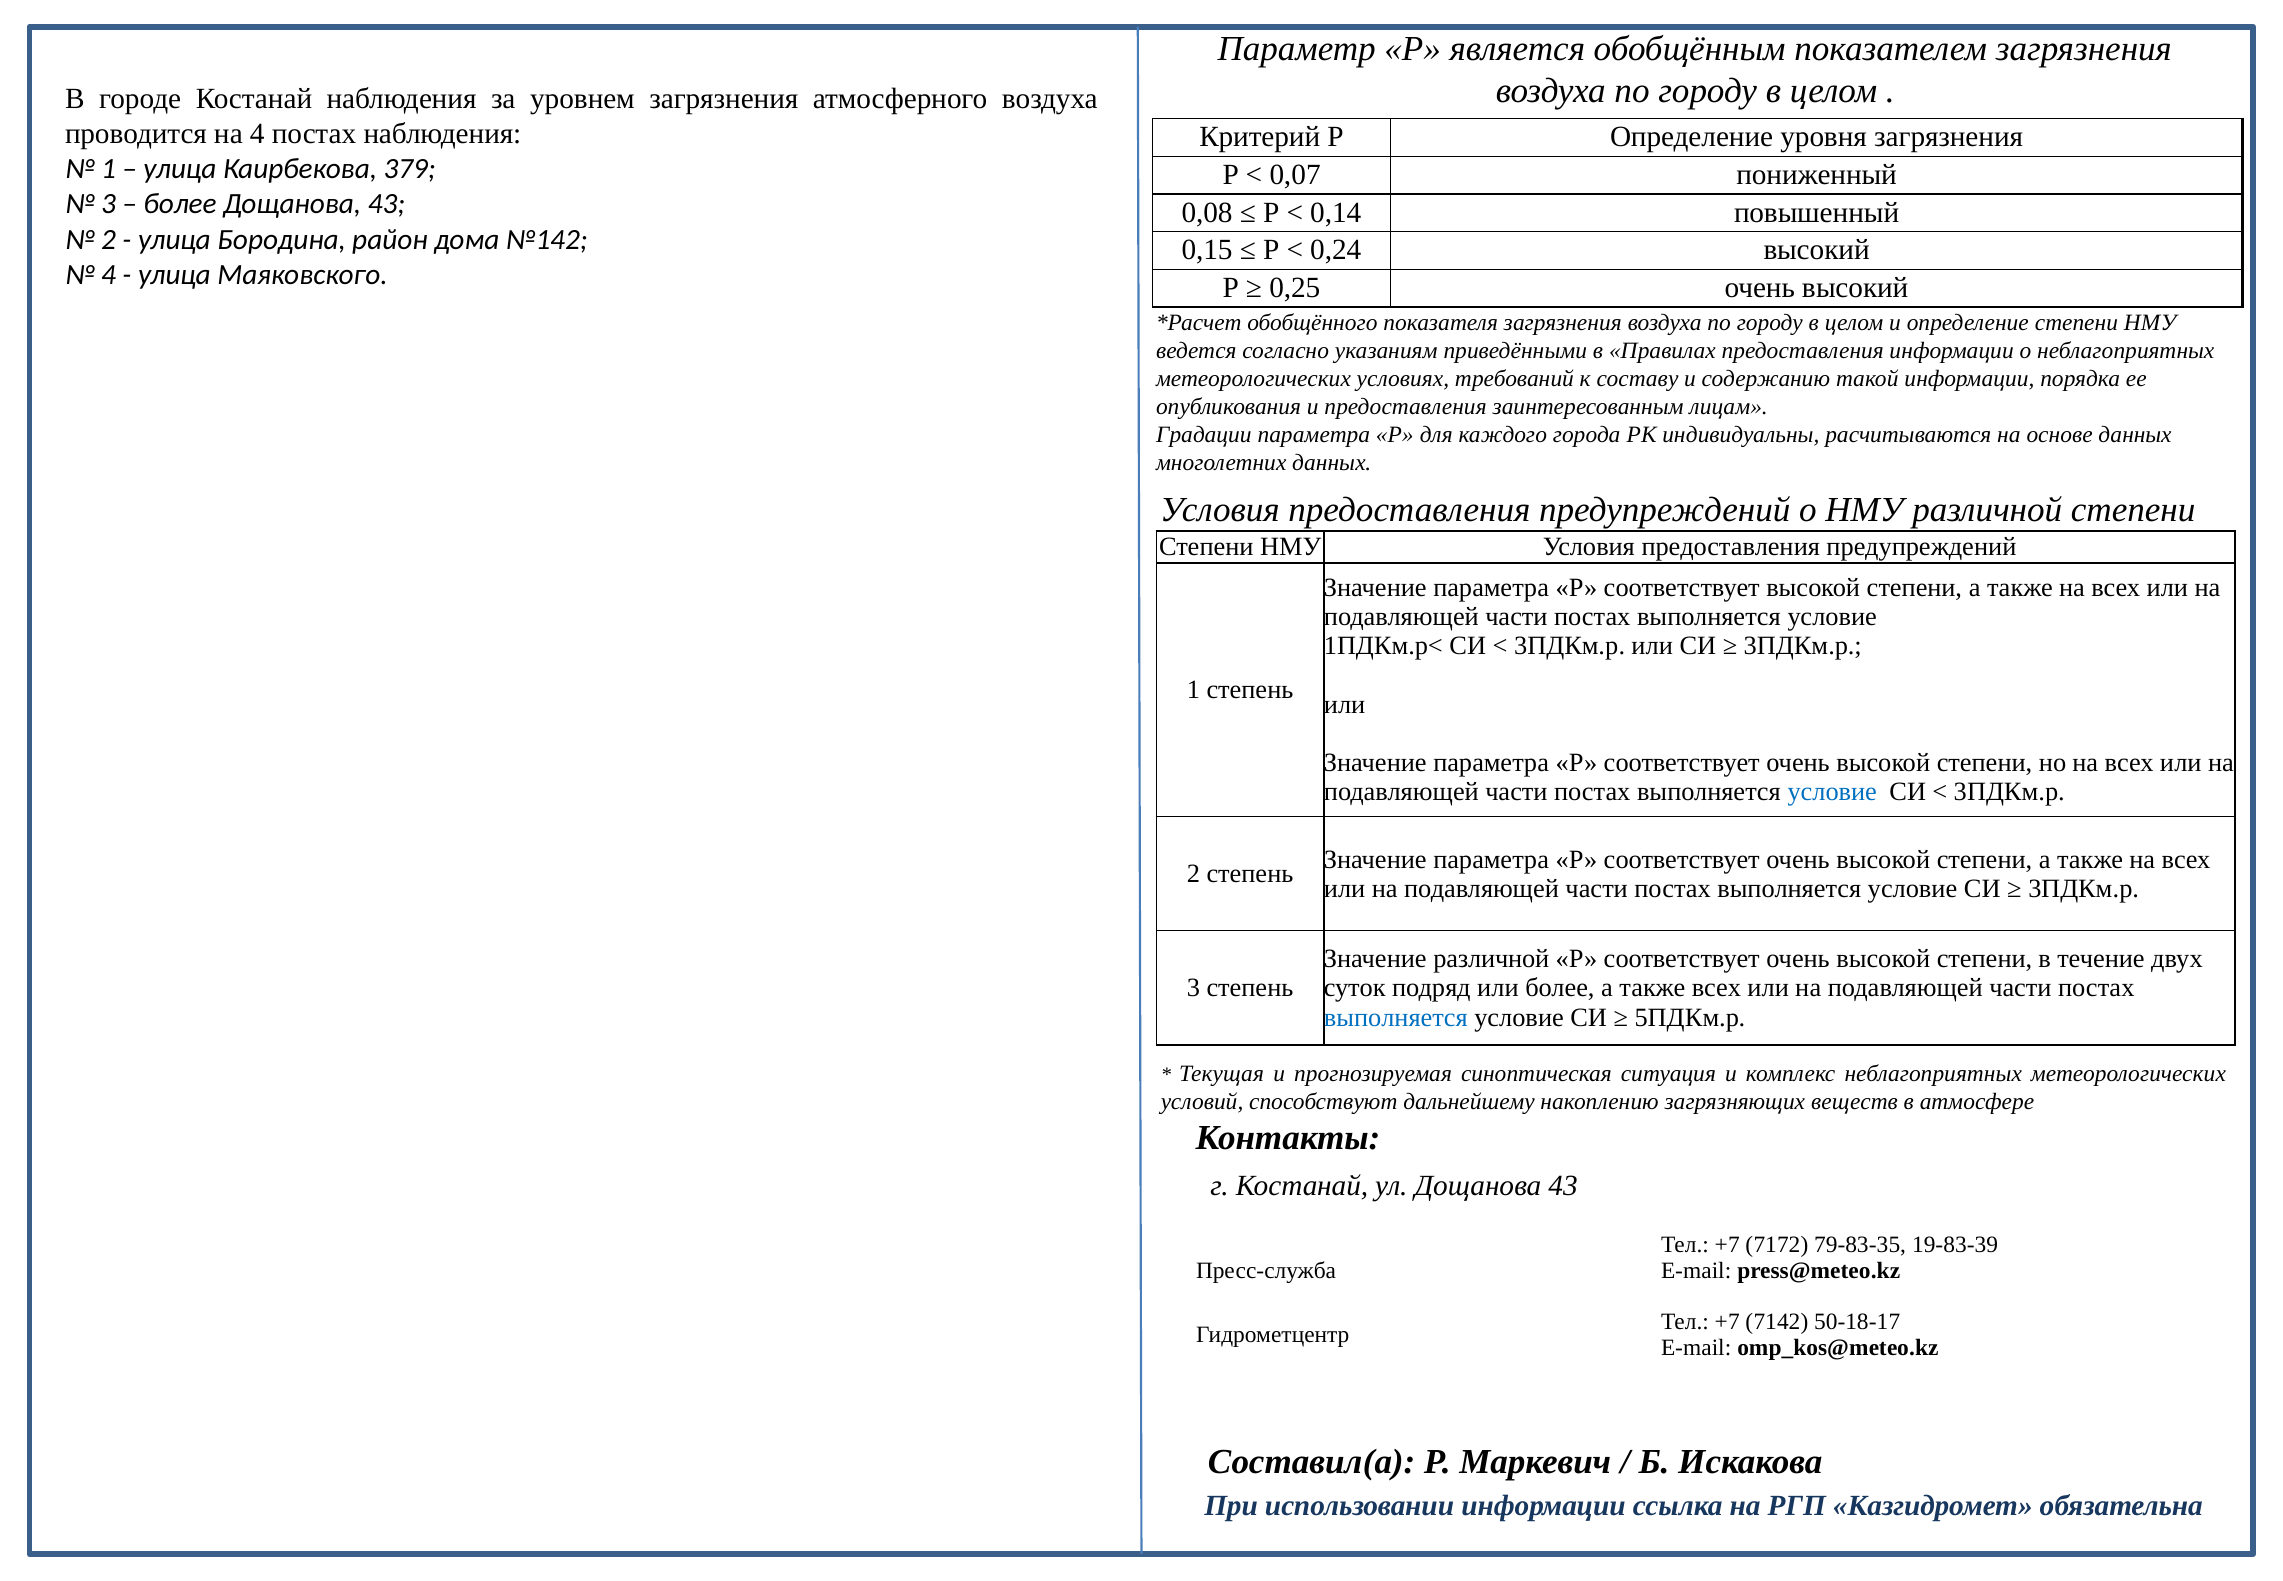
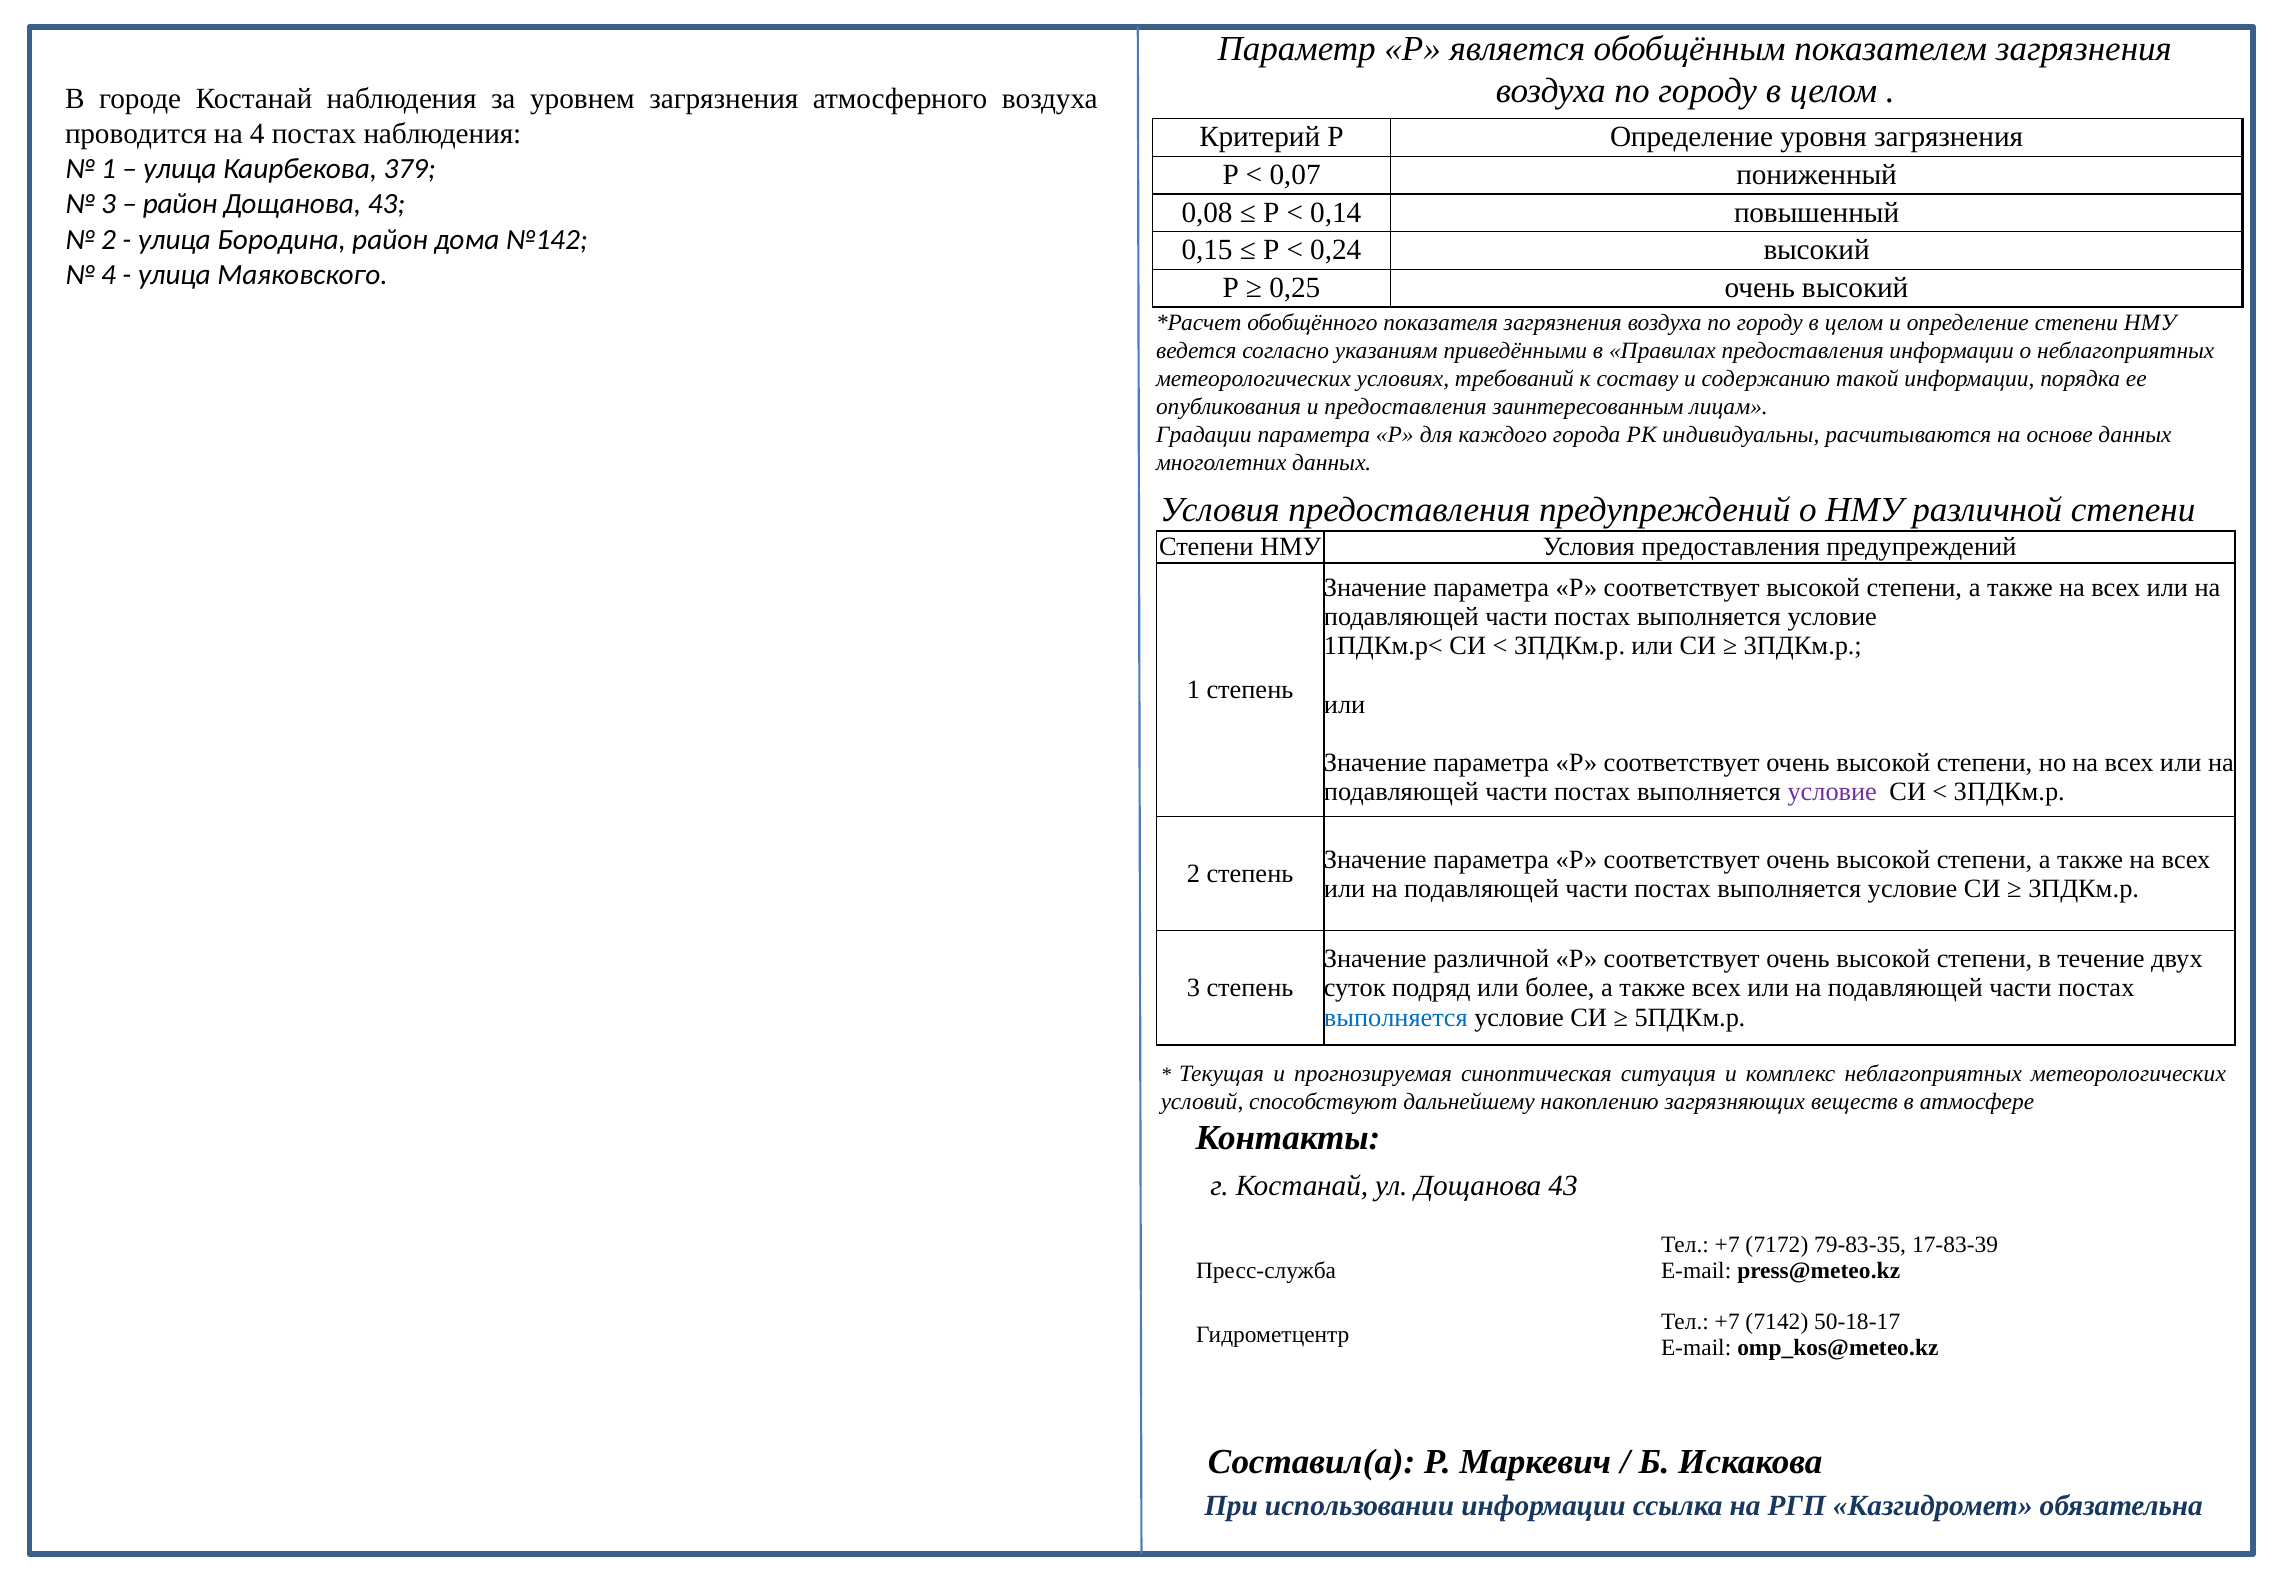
более: более -> район (180, 204)
условие colour: blue -> purple (1832, 792)
19-83-39: 19-83-39 -> 17-83-39 (1955, 1244)
